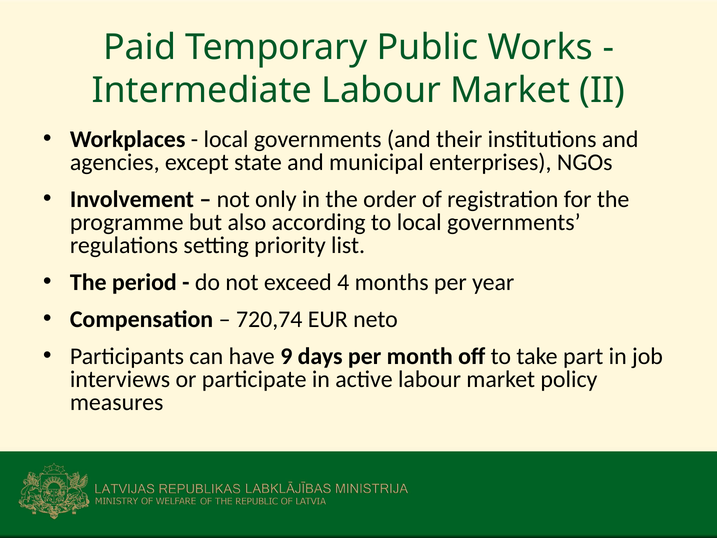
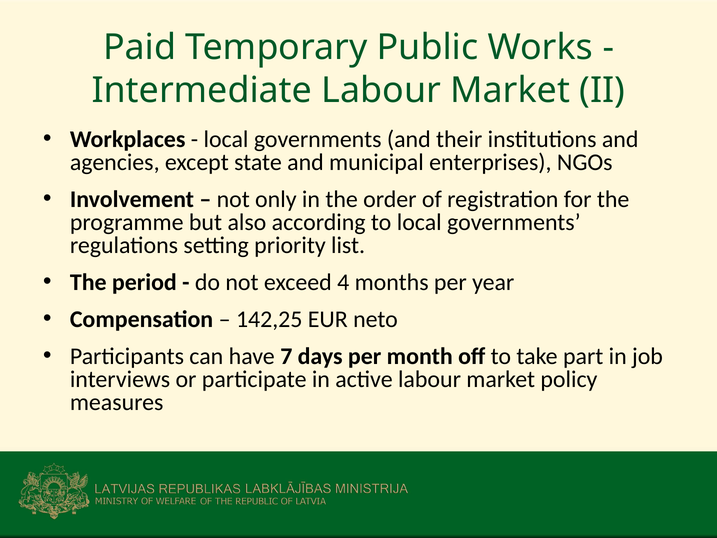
720,74: 720,74 -> 142,25 (269, 319)
9: 9 -> 7 (286, 356)
